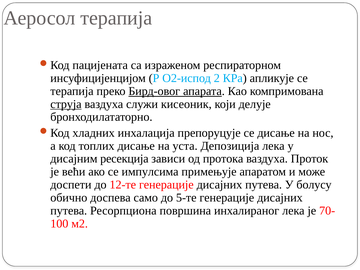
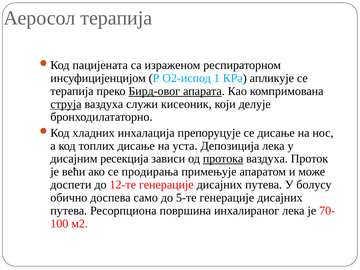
2: 2 -> 1 (217, 78)
протока underline: none -> present (223, 159)
импулсима: импулсима -> продирања (150, 172)
